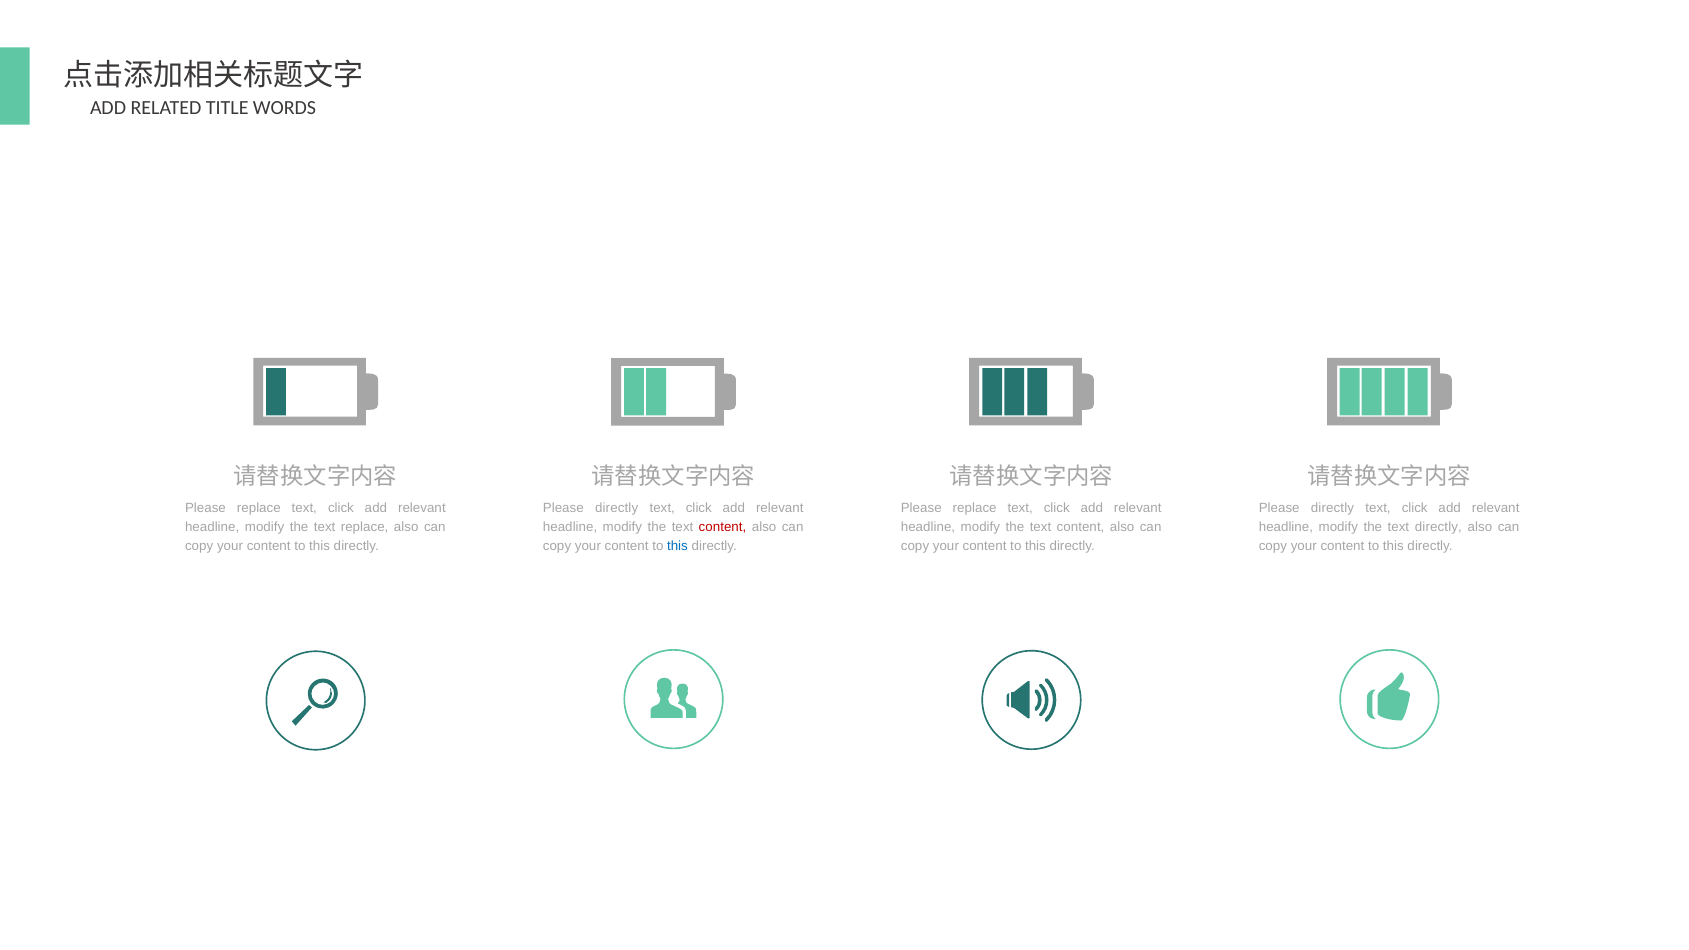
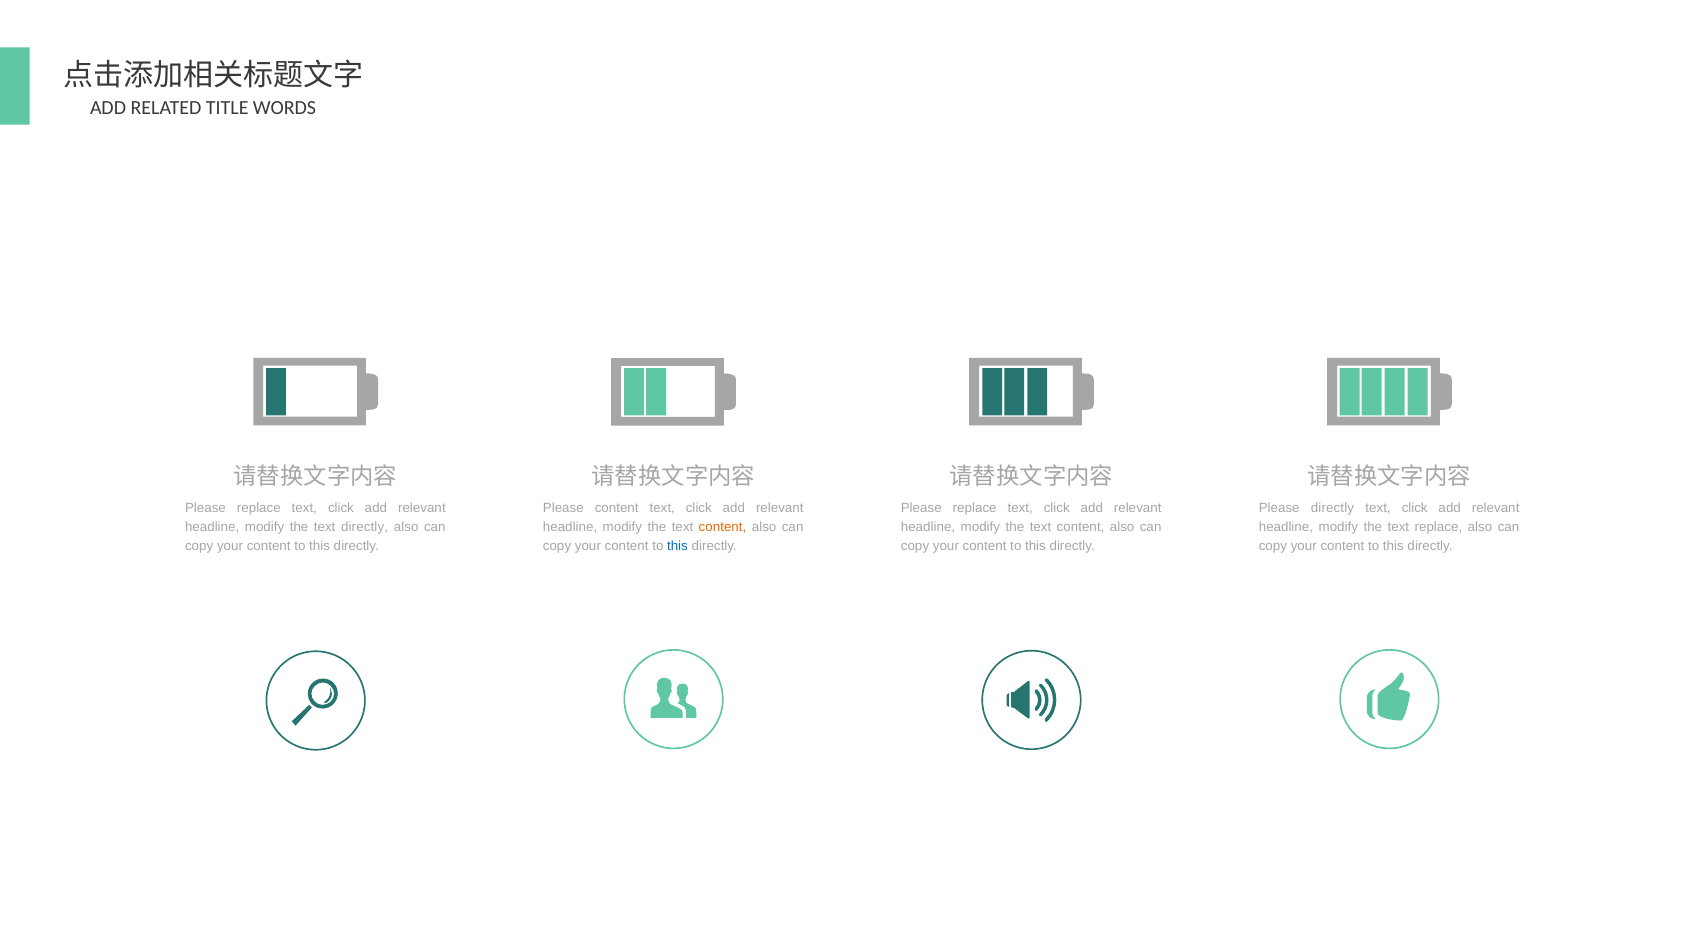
directly: directly -> content (617, 508)
text replace: replace -> directly (365, 527)
content colour: red -> orange (723, 527)
text directly: directly -> replace (1438, 527)
